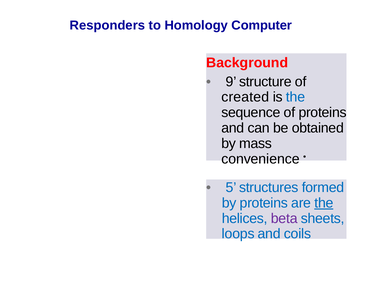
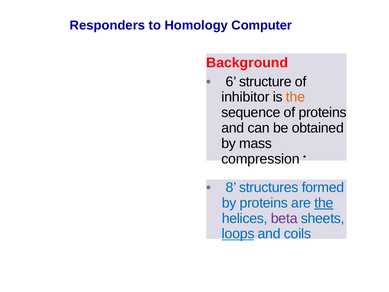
9: 9 -> 6 (231, 82)
created: created -> inhibitor (245, 97)
the colour: blue -> orange (296, 97)
convenience: convenience -> compression (260, 159)
5: 5 -> 8 (231, 187)
loops underline: none -> present (238, 234)
